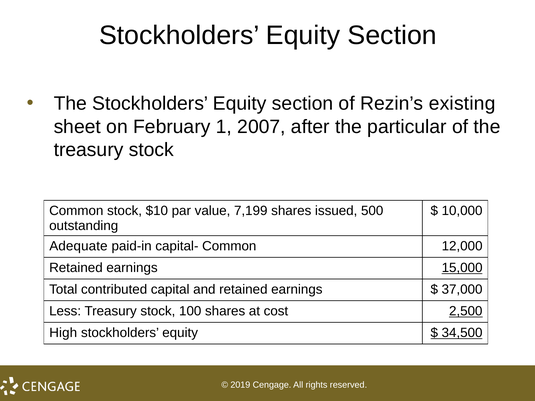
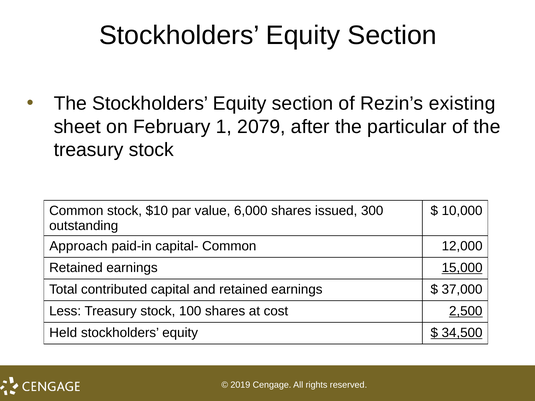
2007: 2007 -> 2079 (261, 127)
7,199: 7,199 -> 6,000 (251, 211)
500: 500 -> 300 (372, 211)
Adequate: Adequate -> Approach (78, 246)
High: High -> Held (63, 333)
